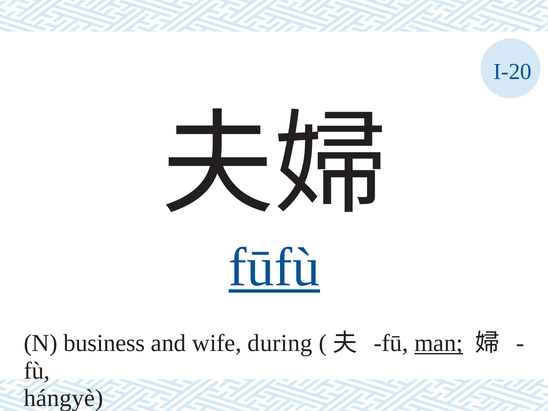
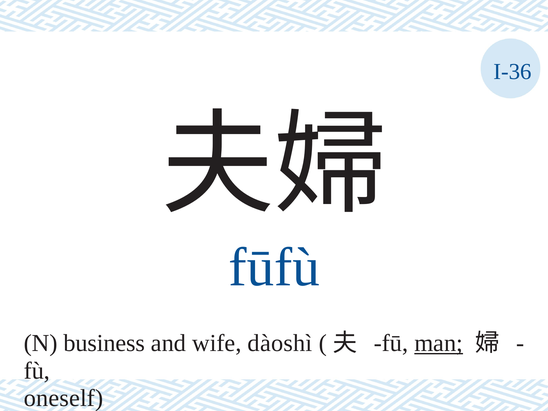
I-20: I-20 -> I-36 (513, 72)
fūfù underline: present -> none (274, 267)
during: during -> dàoshì (280, 343)
hángyè: hángyè -> oneself (64, 398)
